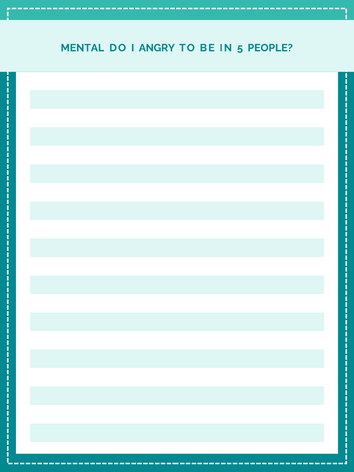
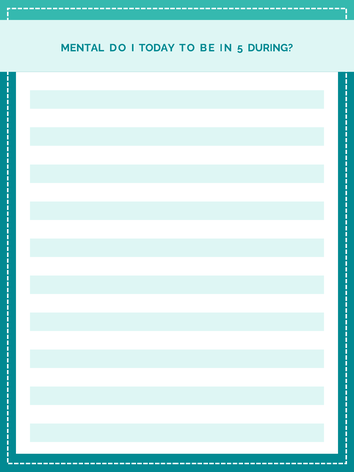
ANGRY: ANGRY -> TODAY (157, 48)
PEOPLE: PEOPLE -> DURING (270, 48)
